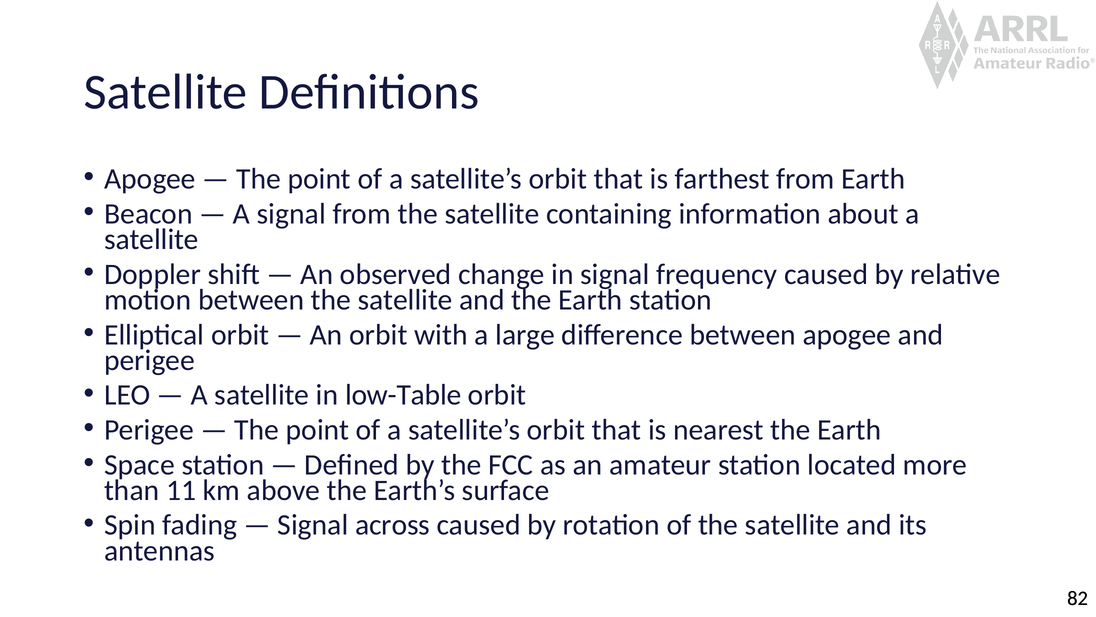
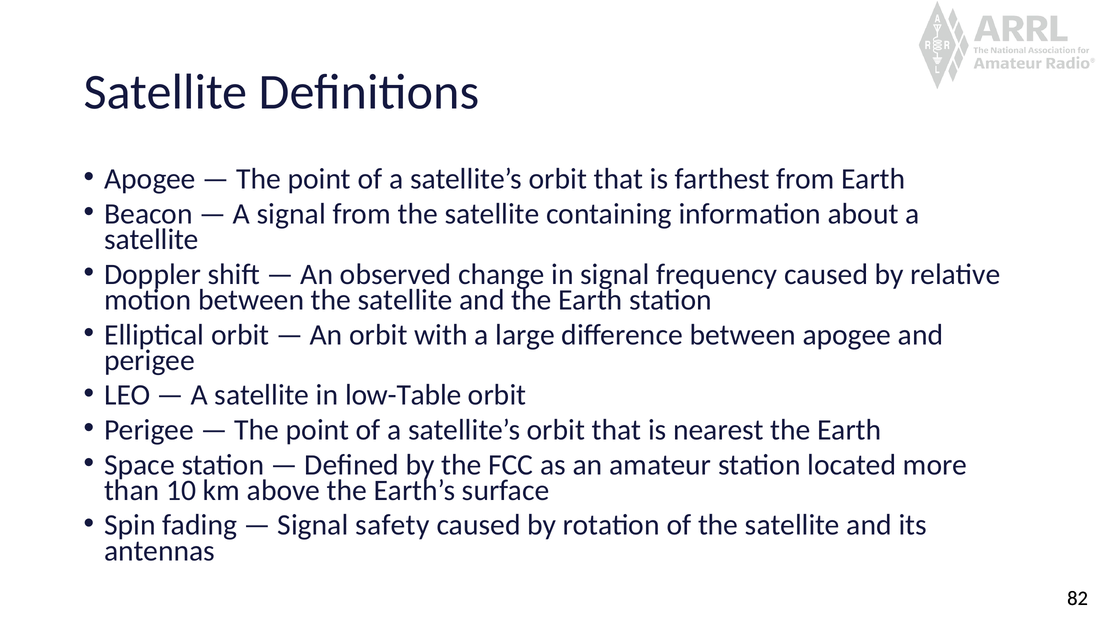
11: 11 -> 10 (181, 490)
across: across -> safety (392, 525)
